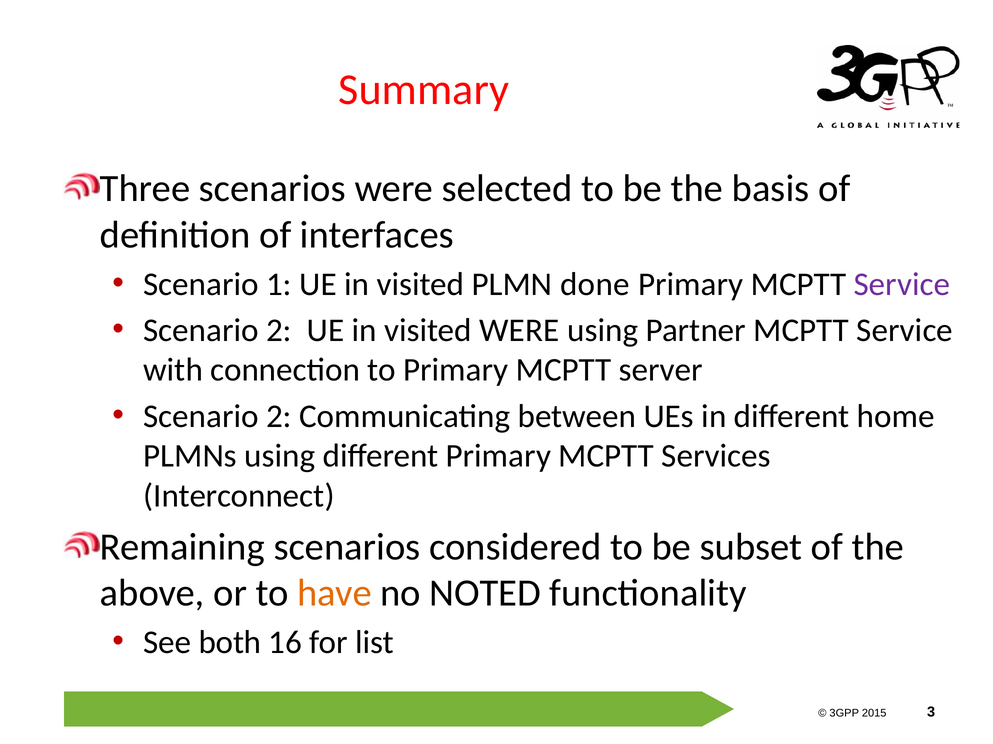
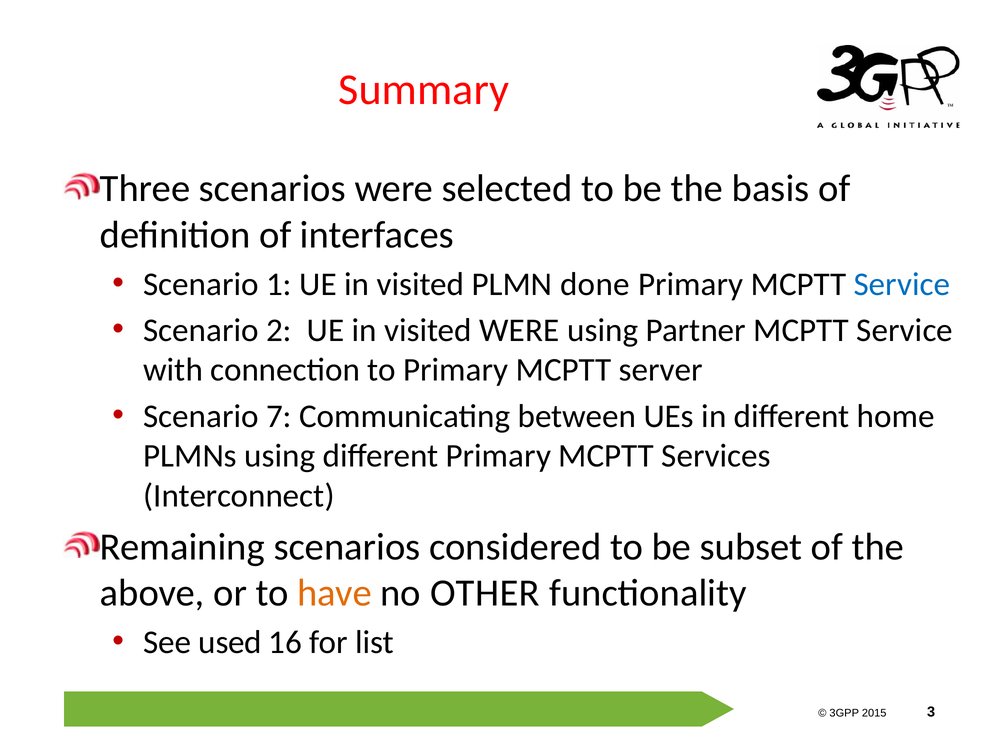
Service colour: purple -> blue (902, 284)
2: 2 -> 7 (279, 417)
NOTED: NOTED -> OTHER (485, 594)
both: both -> used (230, 643)
